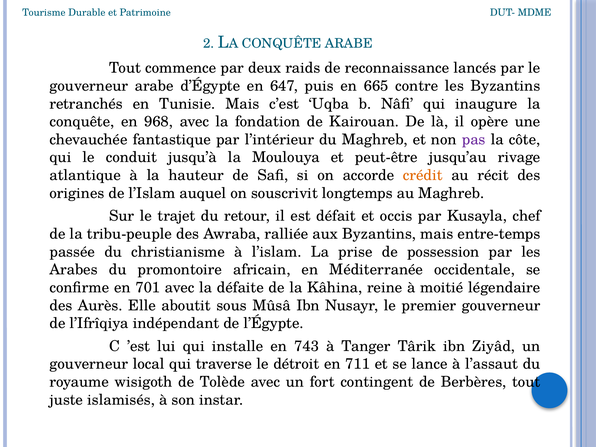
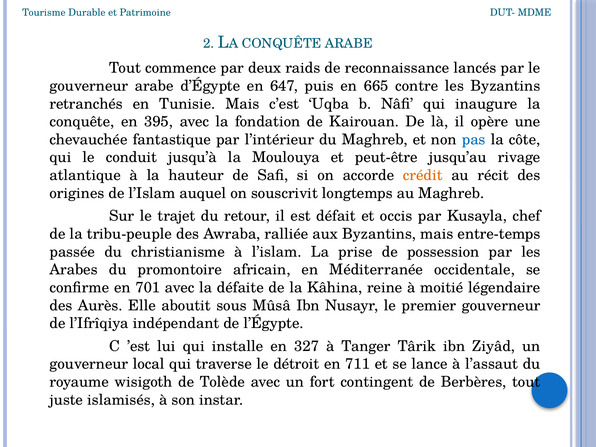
968: 968 -> 395 (159, 122)
pas colour: purple -> blue (474, 140)
743: 743 -> 327 (307, 346)
